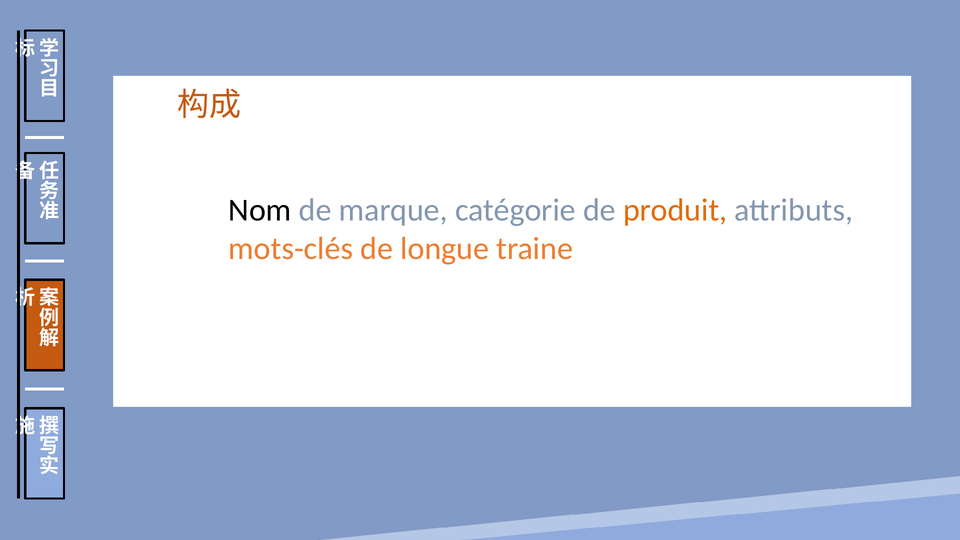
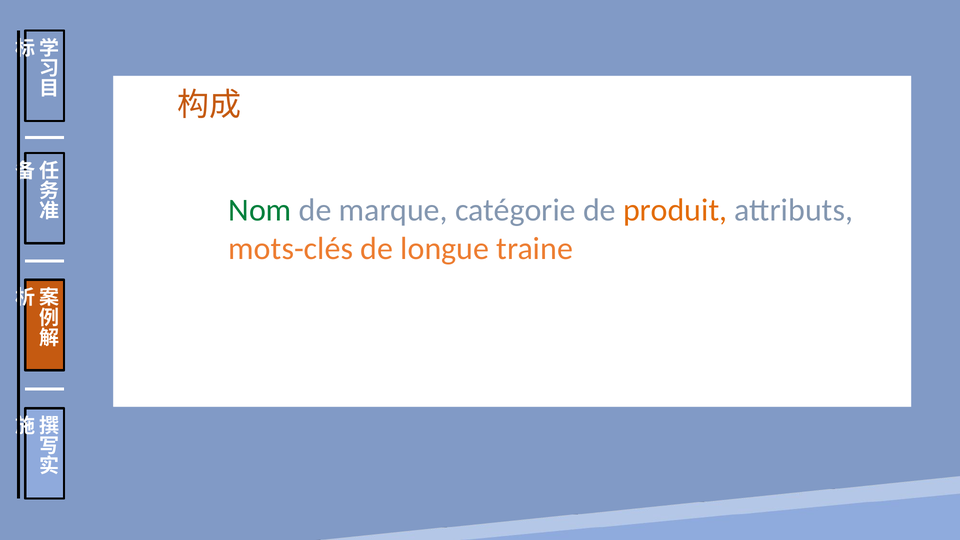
Nom colour: black -> green (260, 210)
